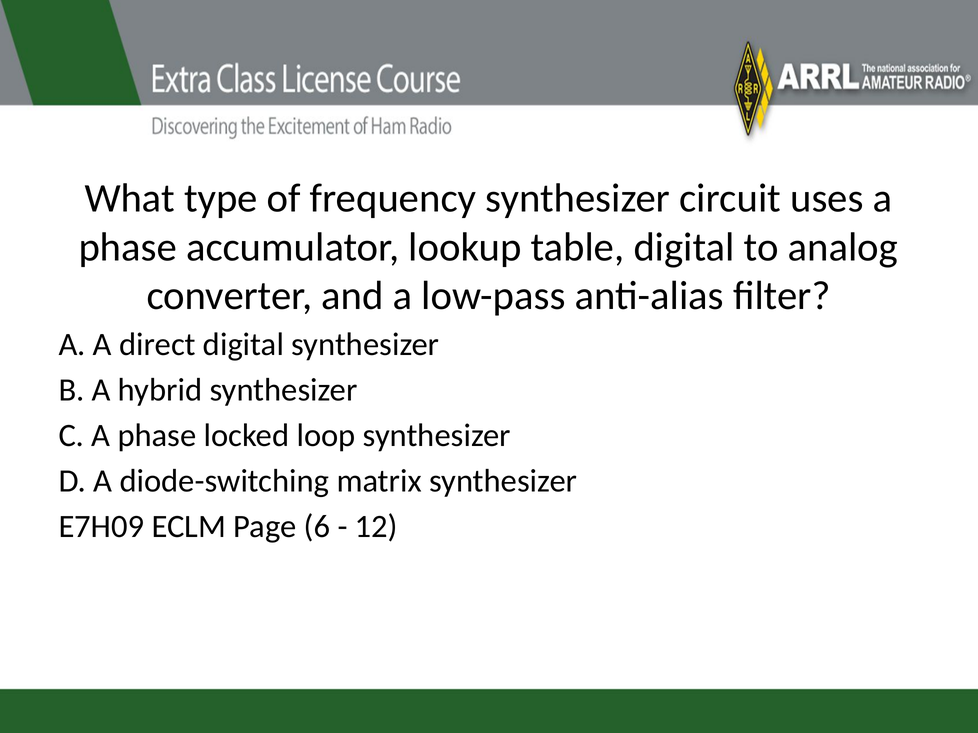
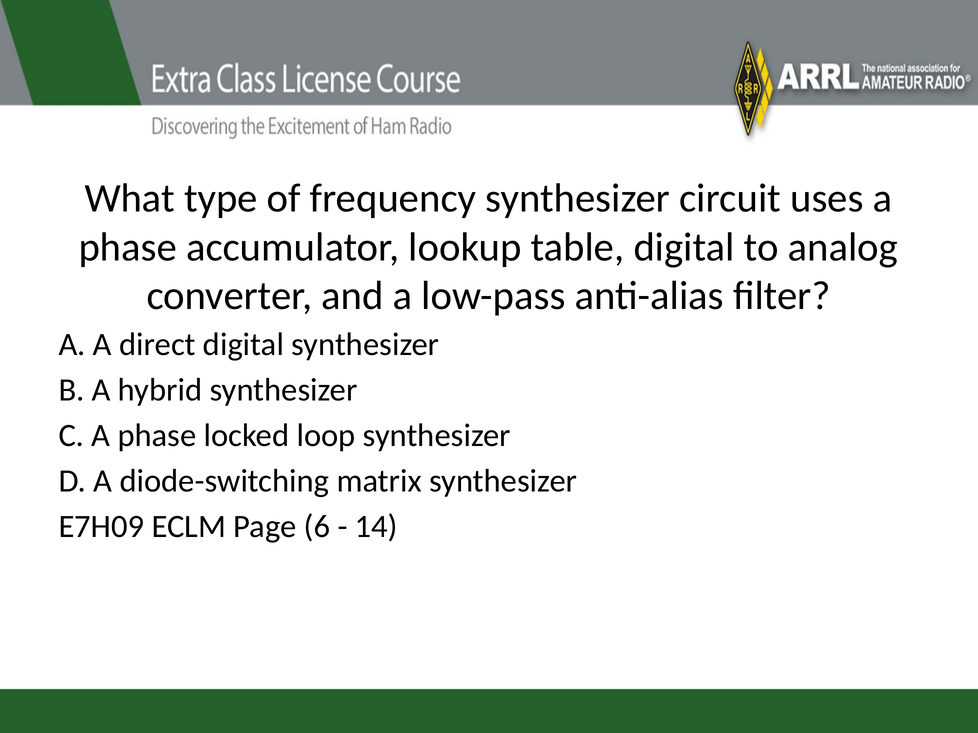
12: 12 -> 14 (376, 527)
